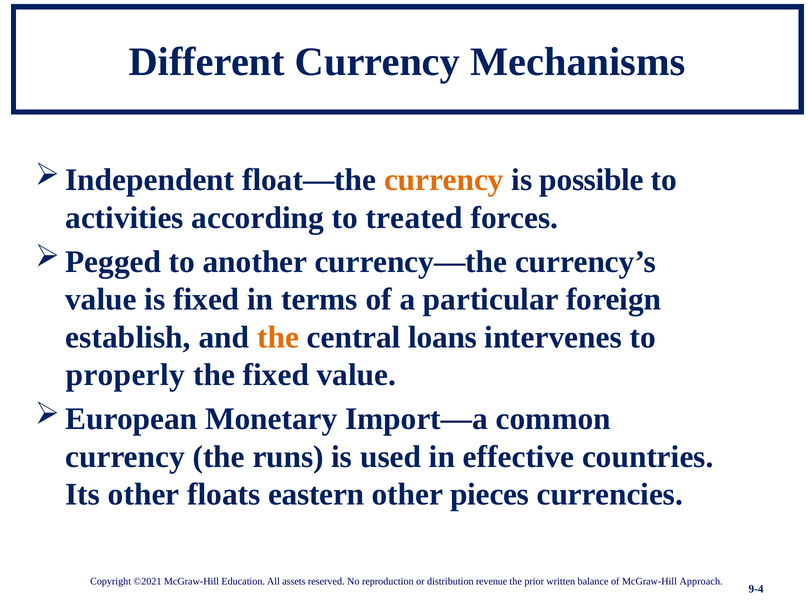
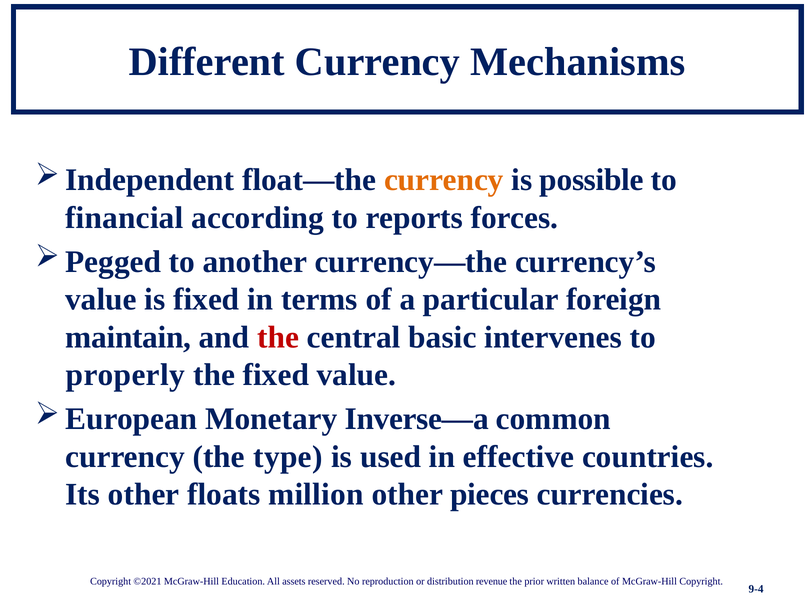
activities: activities -> financial (124, 218)
treated: treated -> reports (414, 218)
establish: establish -> maintain (128, 337)
the colour: orange -> red (278, 337)
loans: loans -> basic (443, 337)
Import—a: Import—a -> Inverse—a (417, 419)
runs: runs -> type (288, 457)
eastern: eastern -> million (316, 494)
McGraw-Hill Approach: Approach -> Copyright (701, 582)
